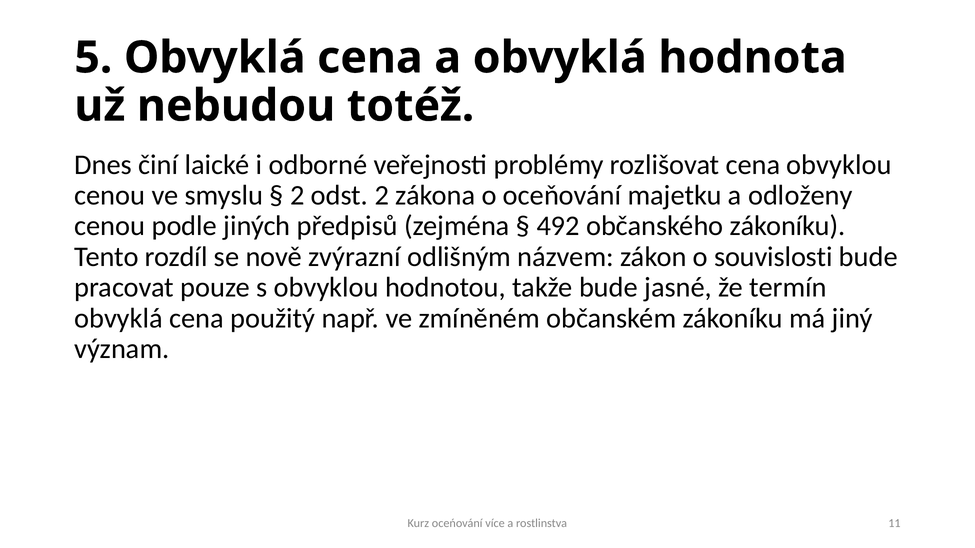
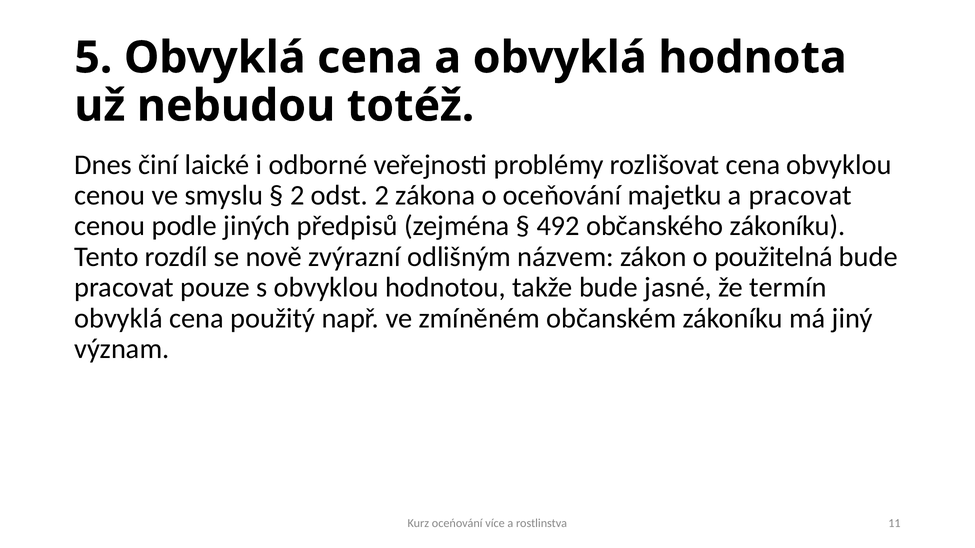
a odloženy: odloženy -> pracovat (800, 196)
souvislosti: souvislosti -> použitelná (773, 257)
